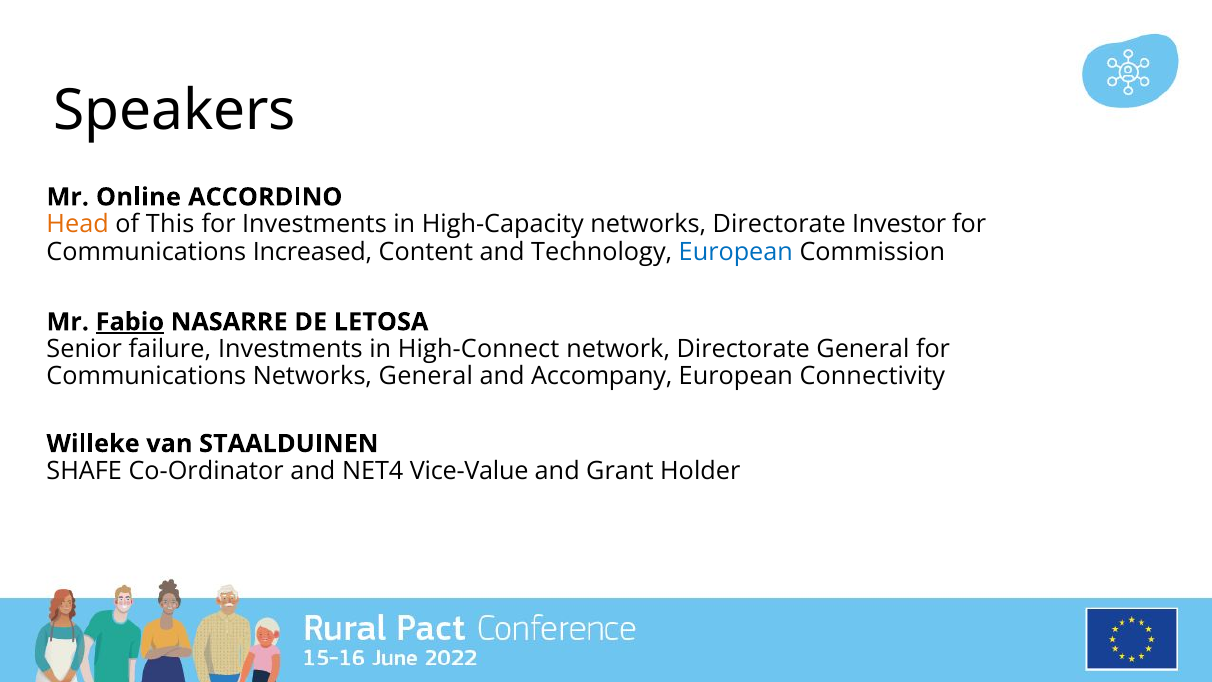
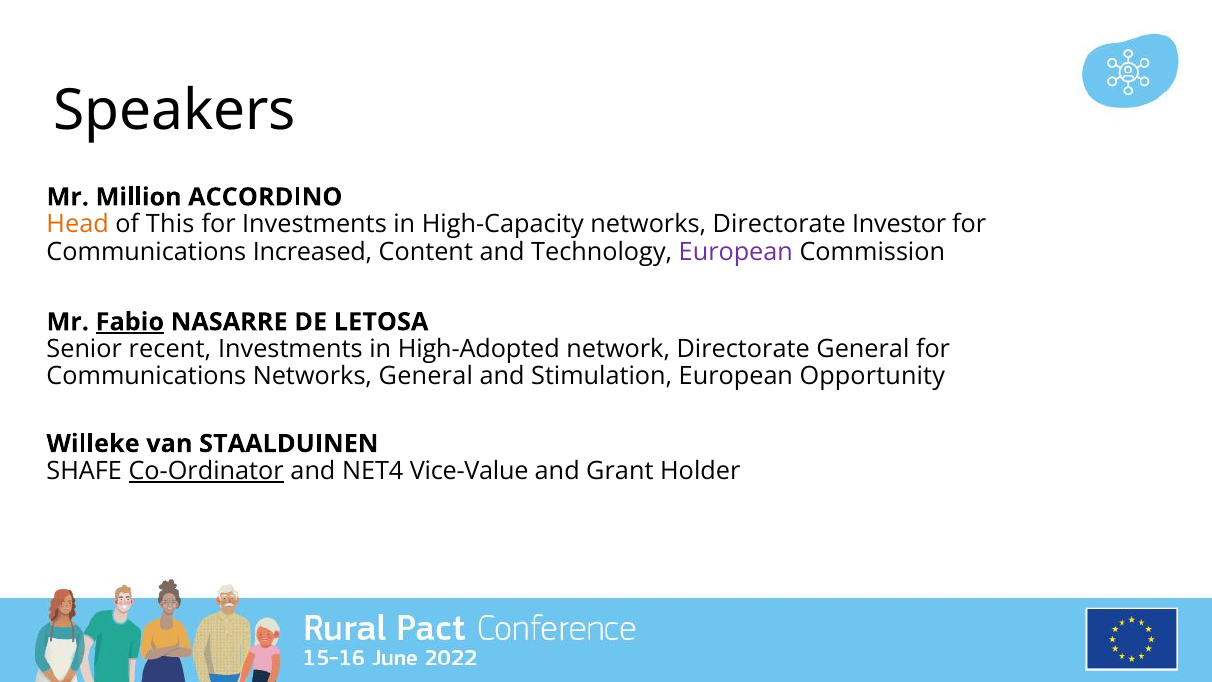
Online: Online -> Million (139, 197)
European colour: blue -> purple (736, 252)
failure: failure -> recent (170, 349)
High-Connect: High-Connect -> High-Adopted (479, 349)
Accompany: Accompany -> Stimulation (602, 376)
Connectivity: Connectivity -> Opportunity (872, 376)
Co-Ordinator underline: none -> present (206, 471)
